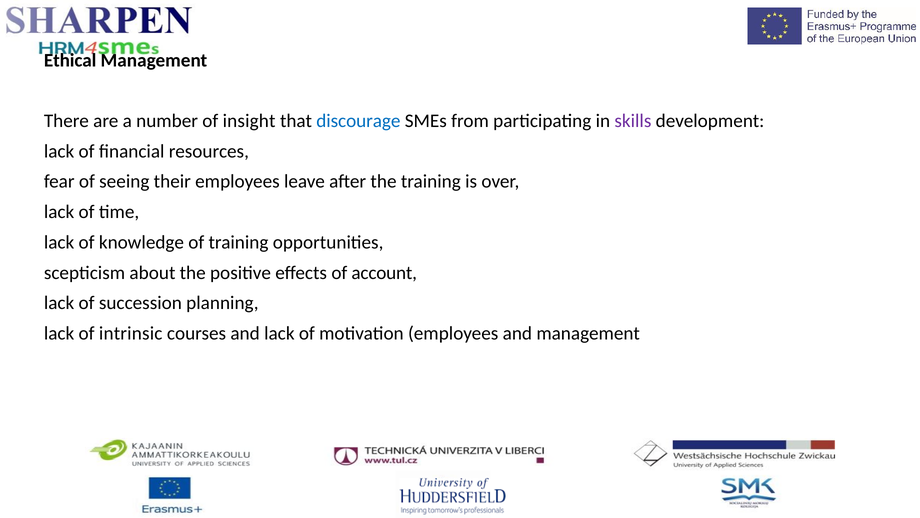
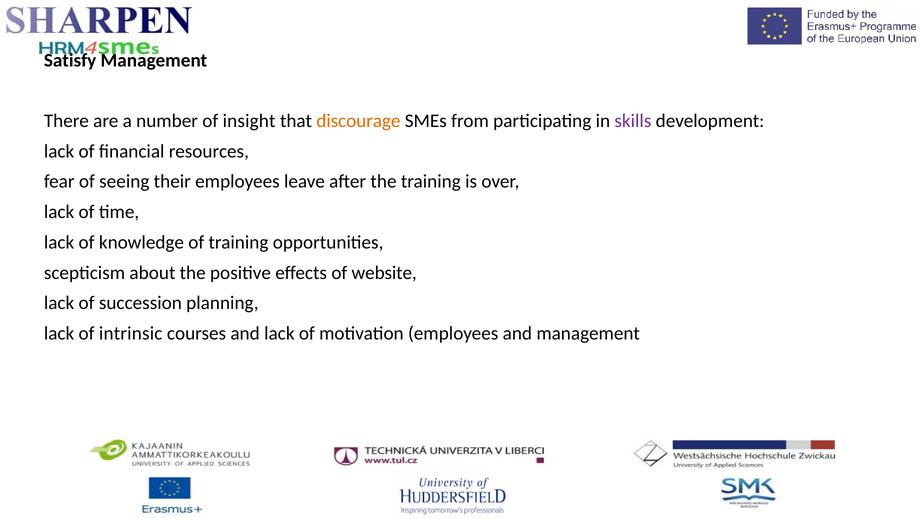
Ethical: Ethical -> Satisfy (70, 60)
discourage colour: blue -> orange (358, 121)
account: account -> website (384, 272)
